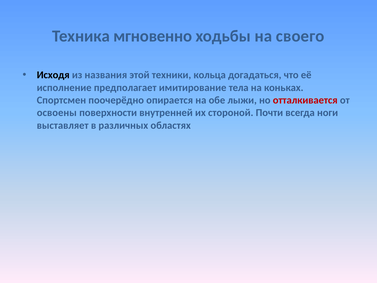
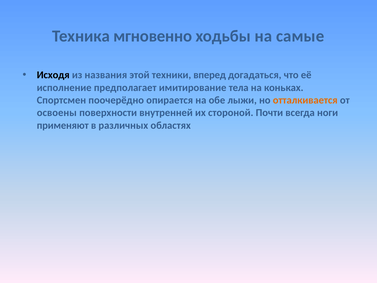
своего: своего -> самые (300, 36)
кольца: кольца -> вперед (210, 75)
отталкивается colour: red -> orange (305, 100)
выставляет: выставляет -> применяют (63, 125)
